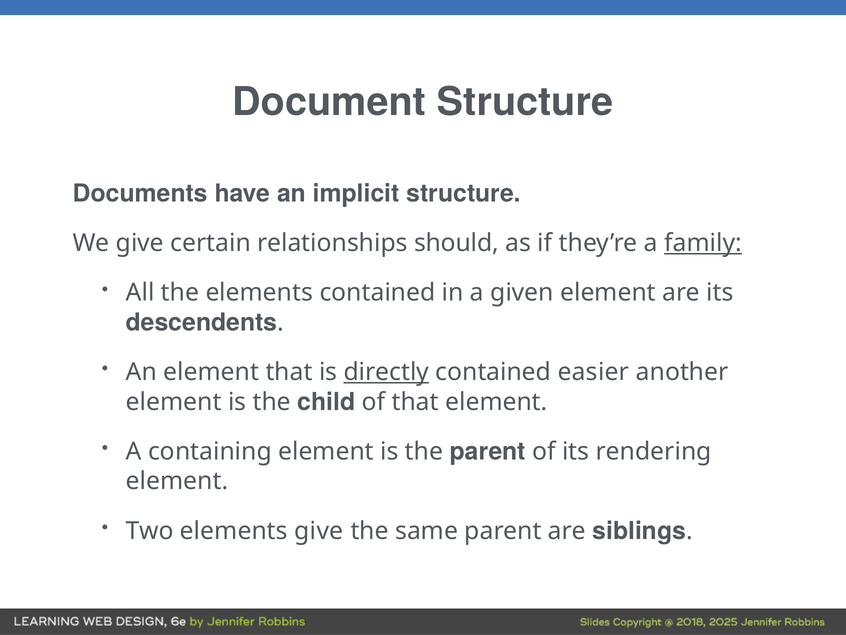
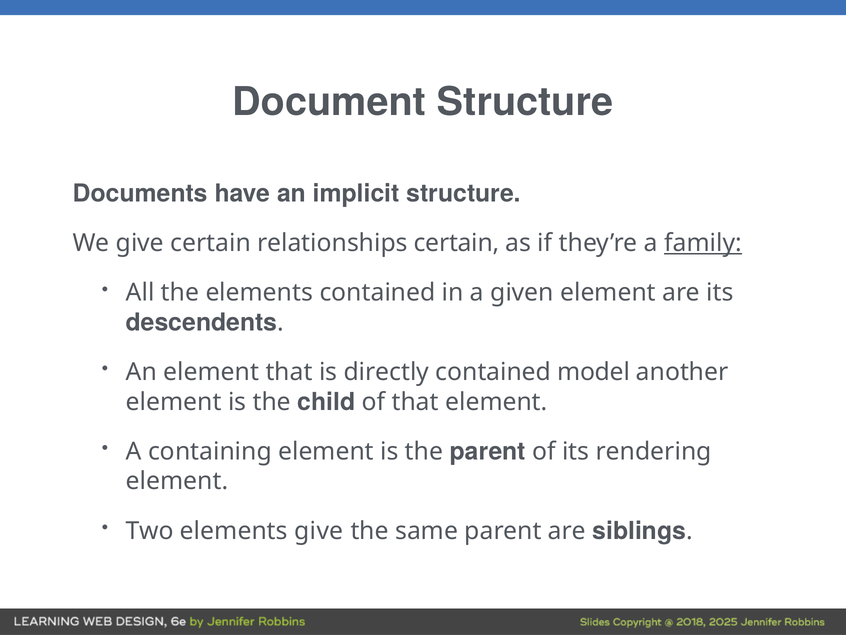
relationships should: should -> certain (457, 243)
directly underline: present -> none (386, 372)
easier: easier -> model (594, 372)
